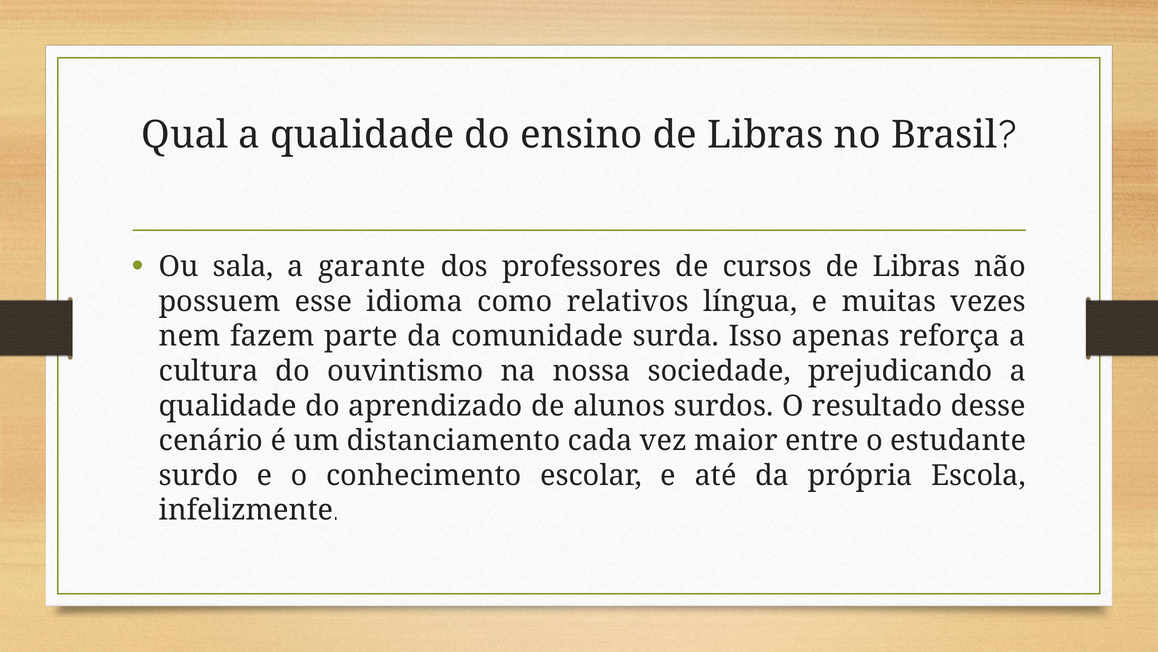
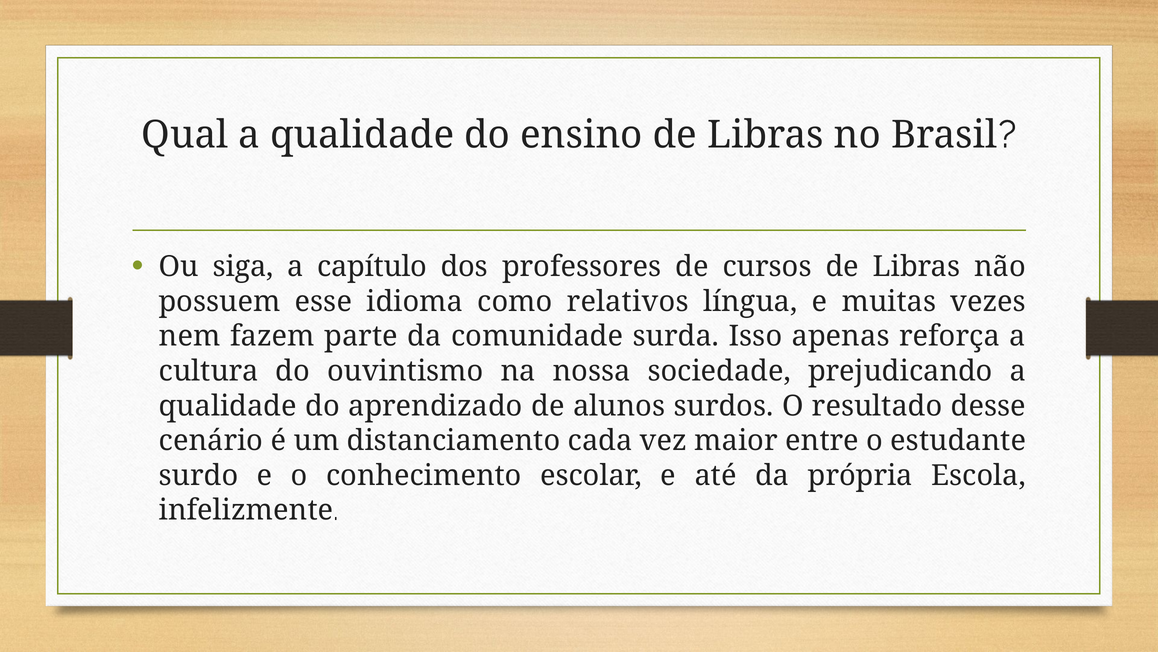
sala: sala -> siga (243, 267)
garante: garante -> capítulo (372, 267)
